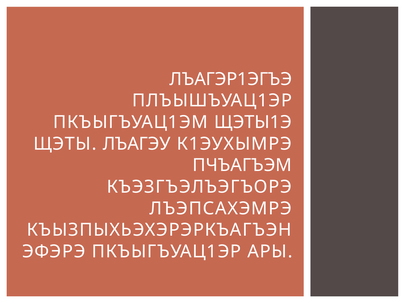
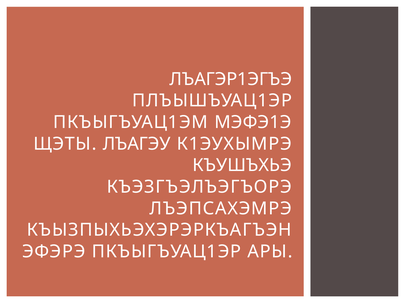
ЩЭТЫ1Э: ЩЭТЫ1Э -> МЭФЭ1Э (253, 123)
ПЧЪАГЪЭМ: ПЧЪАГЪЭМ -> КЪУШЪХЬЭ (242, 166)
